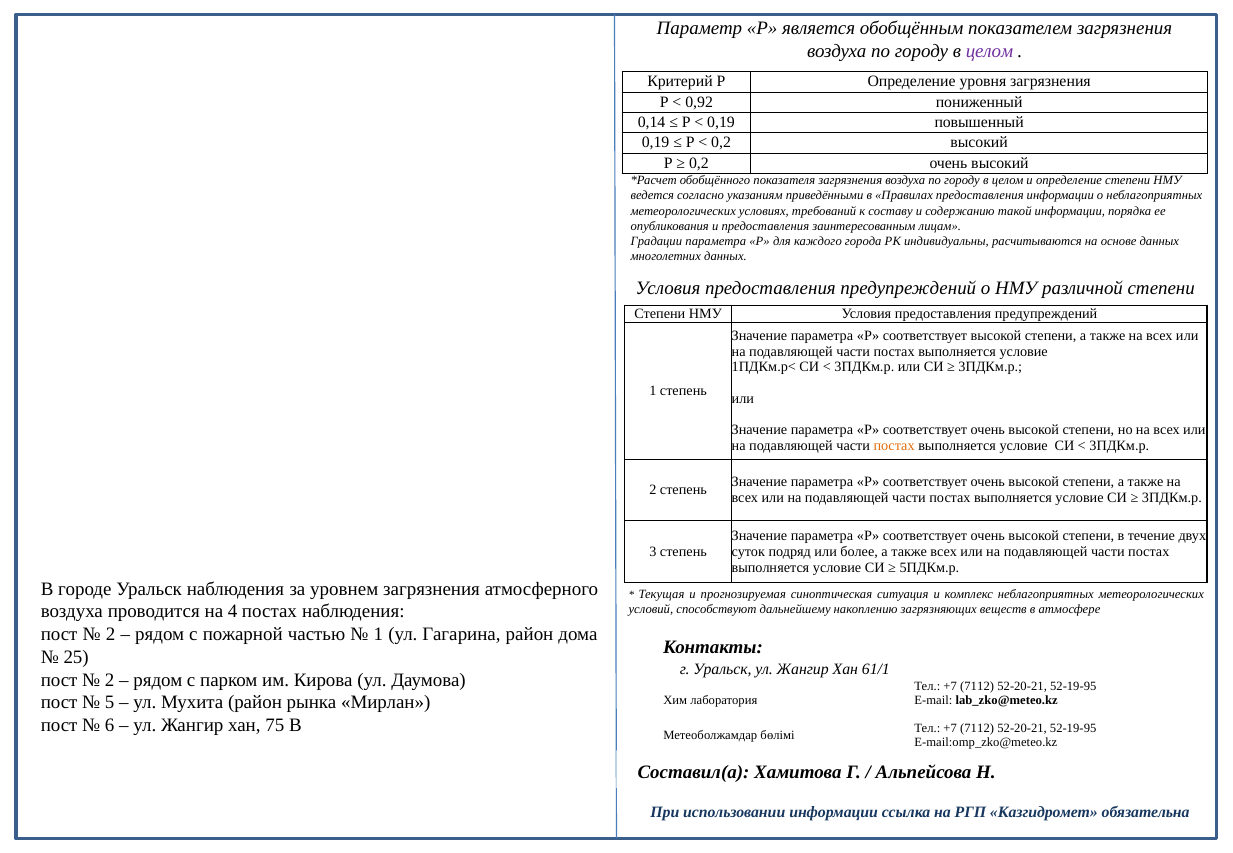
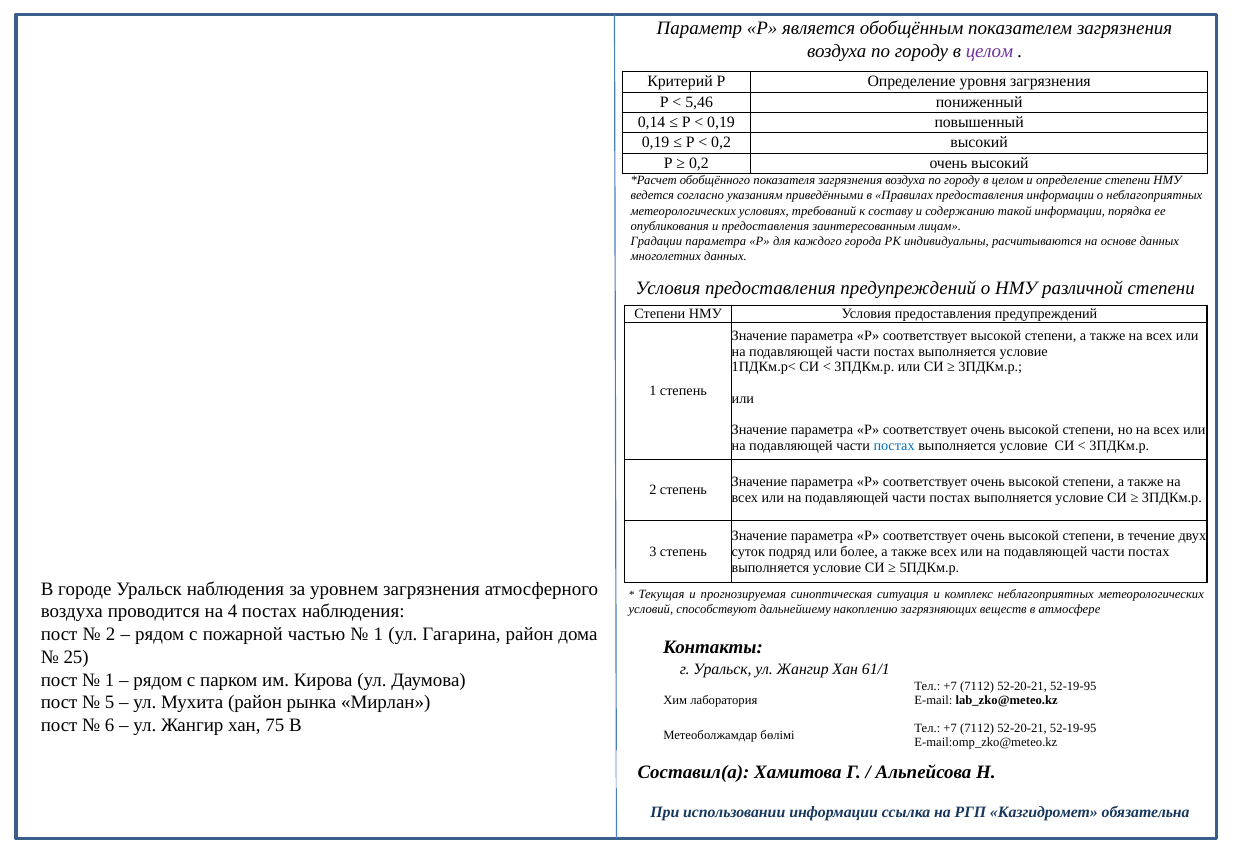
0,92: 0,92 -> 5,46 (699, 102)
постах colour: orange -> blue (894, 446)
2: 2 -> 1 (110, 680)
